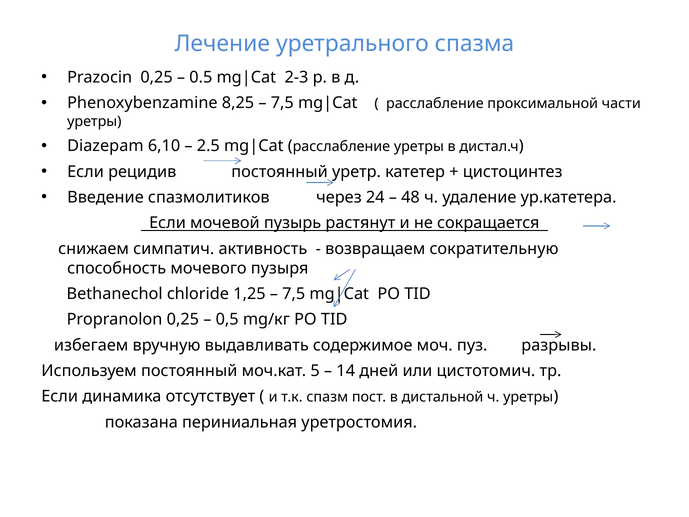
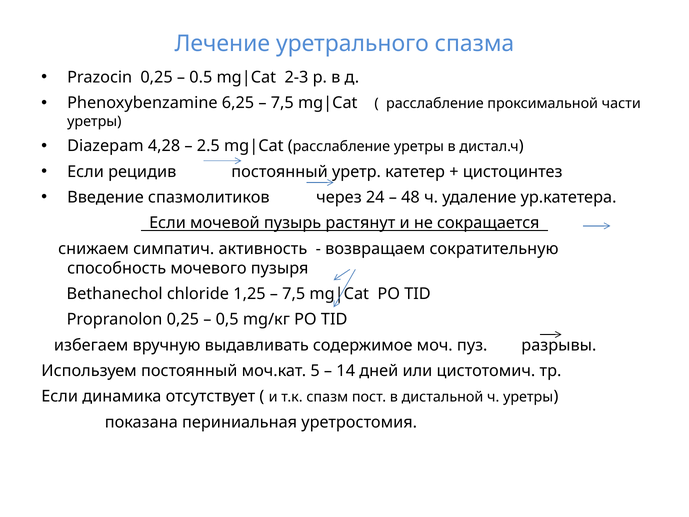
8,25: 8,25 -> 6,25 (238, 103)
6,10: 6,10 -> 4,28 (164, 146)
